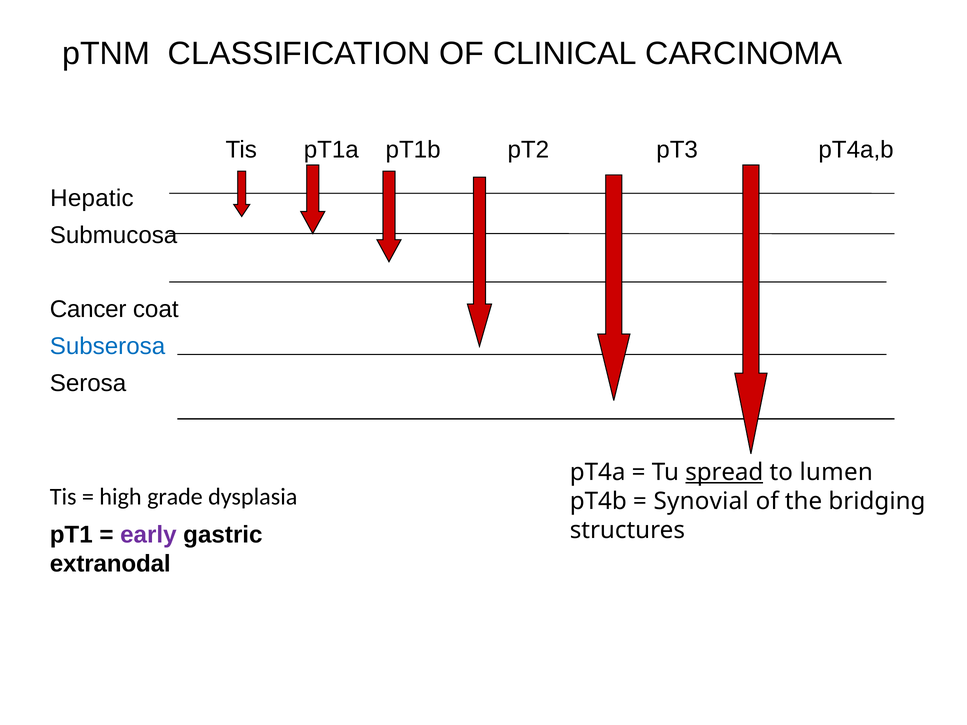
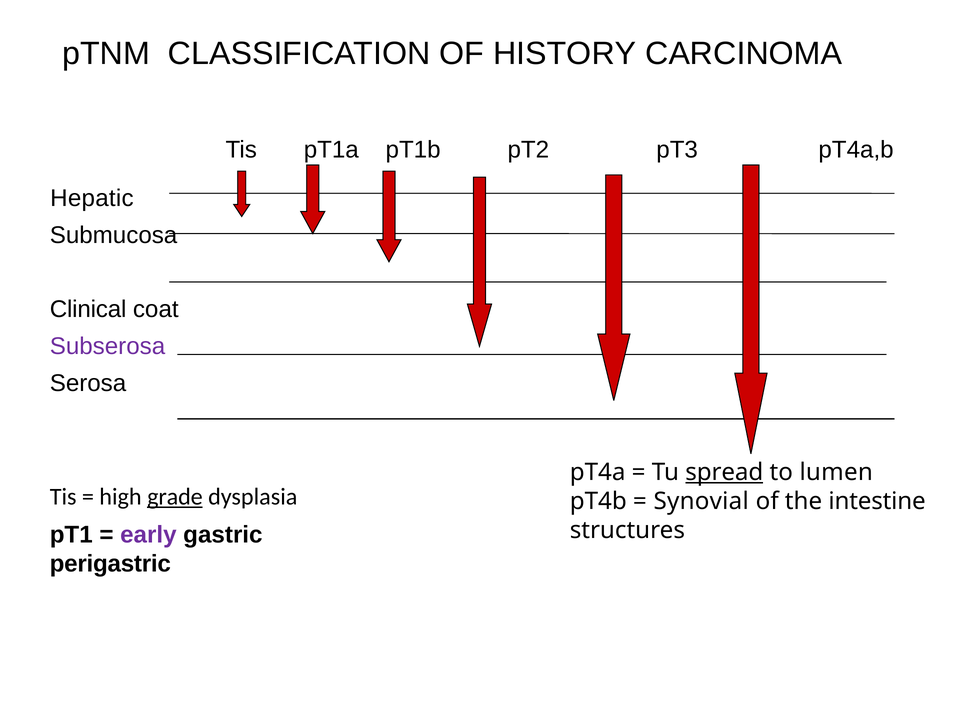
CLINICAL: CLINICAL -> HISTORY (565, 54)
Cancer: Cancer -> Clinical (88, 309)
Subserosa colour: blue -> purple (107, 347)
grade underline: none -> present (175, 497)
bridging: bridging -> intestine (877, 502)
extranodal: extranodal -> perigastric (110, 564)
